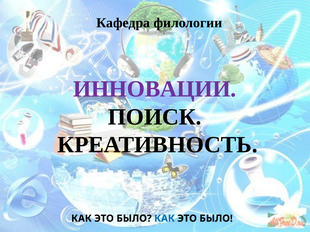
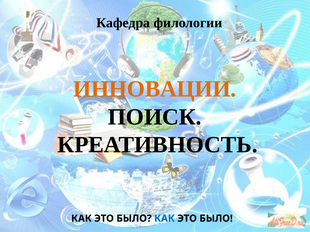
ИННОВАЦИИ colour: purple -> orange (155, 89)
